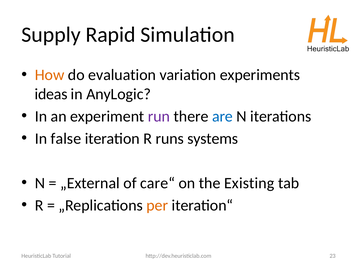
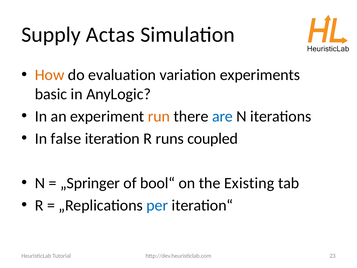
Rapid: Rapid -> Actas (110, 35)
ideas: ideas -> basic (51, 94)
run colour: purple -> orange (159, 116)
systems: systems -> coupled (213, 138)
„External: „External -> „Springer (90, 183)
care“: care“ -> bool“ (158, 183)
per colour: orange -> blue (157, 205)
